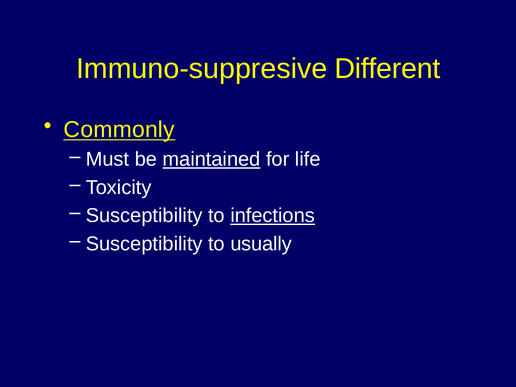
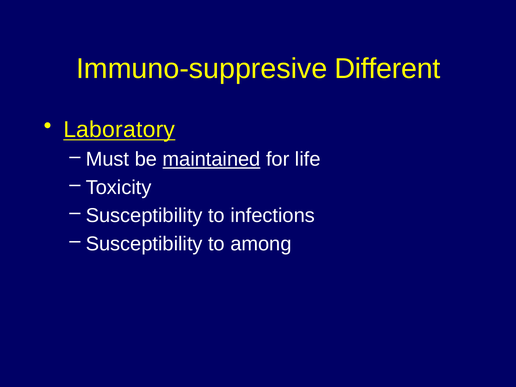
Commonly: Commonly -> Laboratory (119, 130)
infections underline: present -> none (273, 216)
usually: usually -> among (261, 244)
